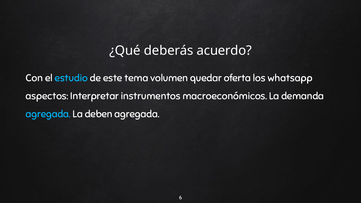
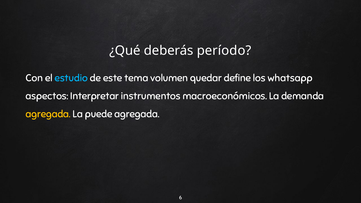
acuerdo: acuerdo -> período (224, 51)
oferta: oferta -> define (237, 78)
agregada colour: light blue -> yellow (48, 114)
deben: deben -> puede (99, 114)
